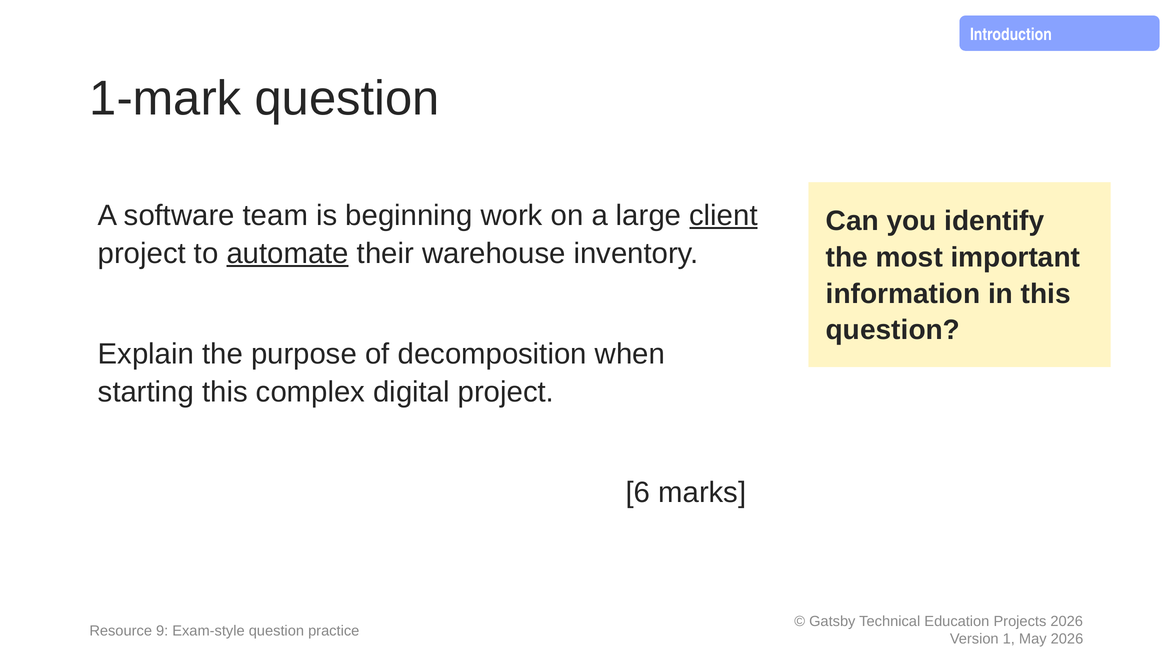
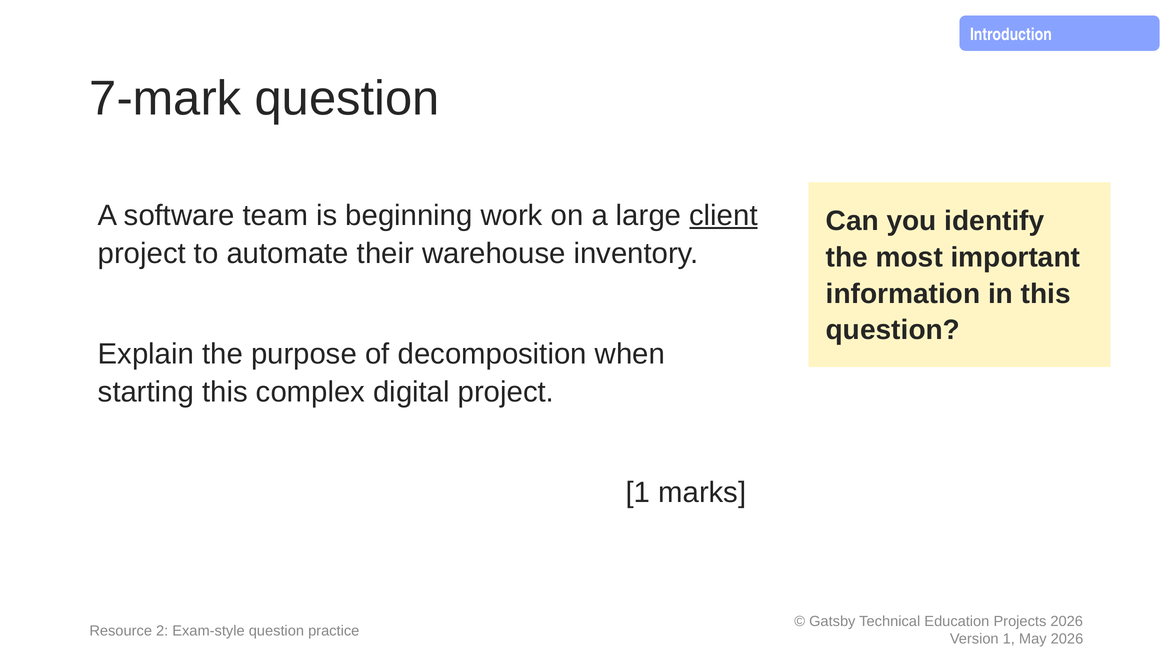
1-mark: 1-mark -> 7-mark (165, 99)
automate underline: present -> none (288, 253)
6: 6 -> 1 (638, 492)
9: 9 -> 2 (162, 631)
